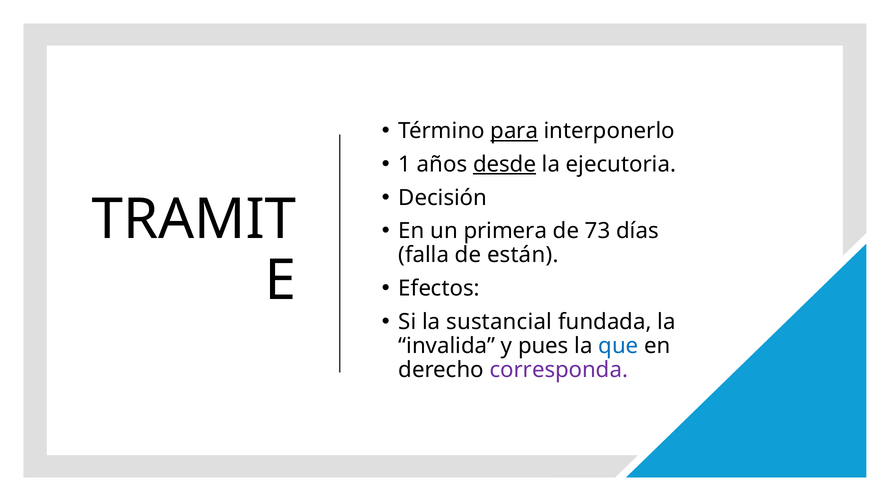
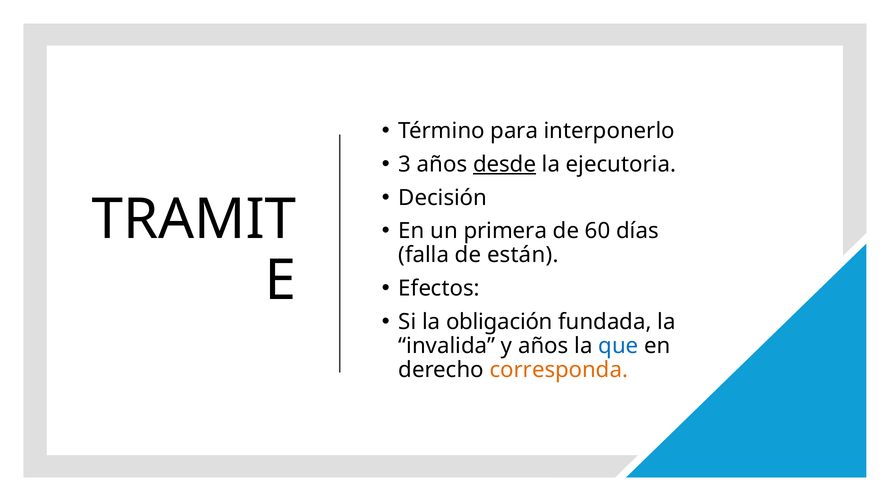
para underline: present -> none (514, 131)
1: 1 -> 3 (405, 164)
73: 73 -> 60 (598, 231)
sustancial: sustancial -> obligación (499, 321)
y pues: pues -> años (543, 345)
corresponda colour: purple -> orange (559, 369)
